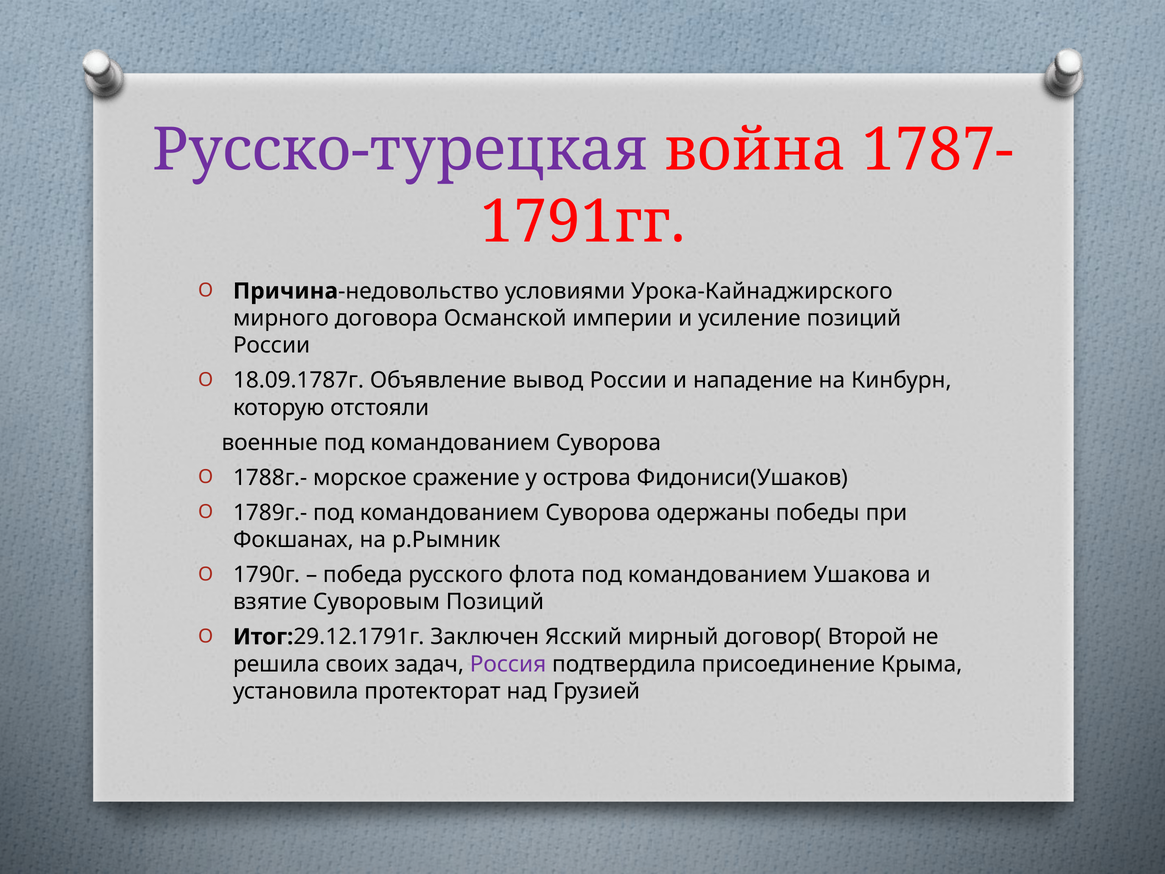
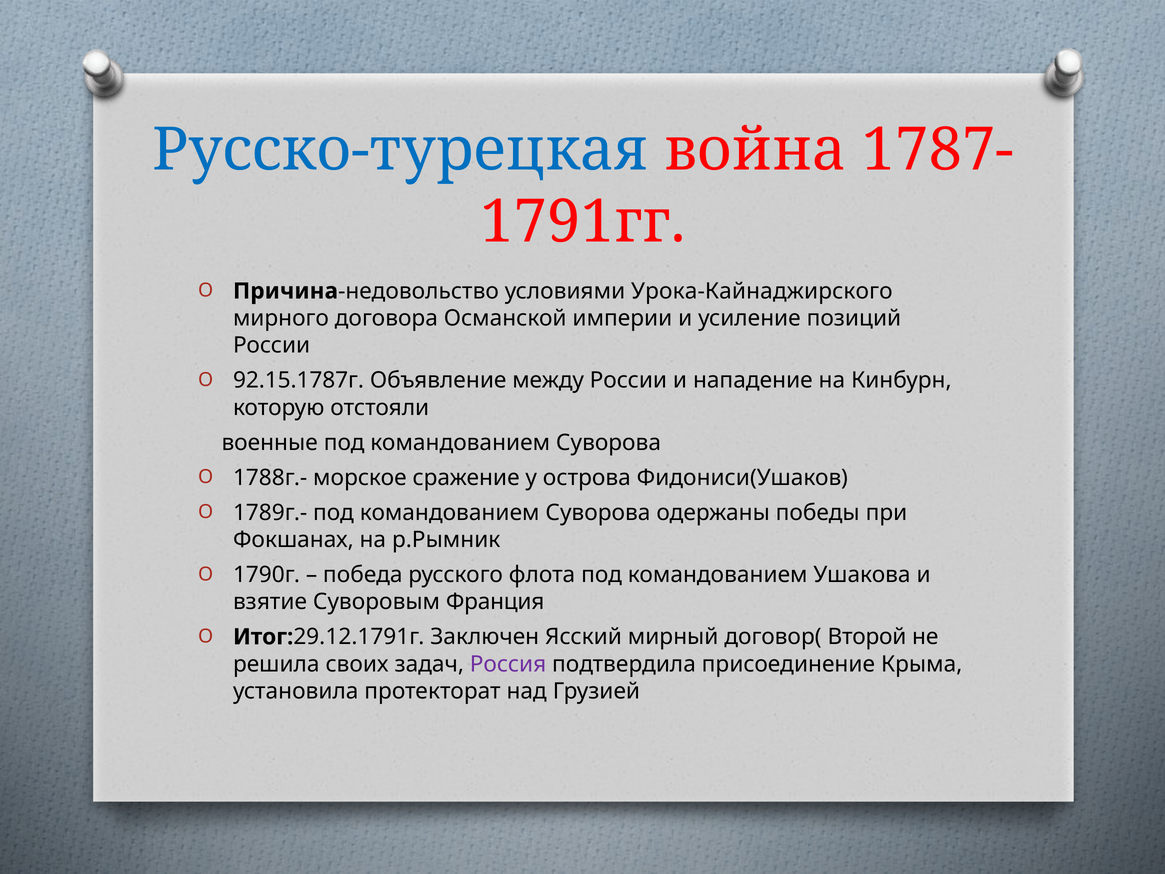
Русско-турецкая colour: purple -> blue (400, 150)
18.09.1787г: 18.09.1787г -> 92.15.1787г (299, 380)
вывод: вывод -> между (548, 380)
Суворовым Позиций: Позиций -> Франция (495, 602)
